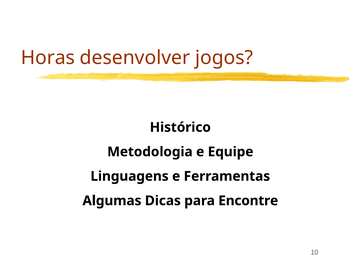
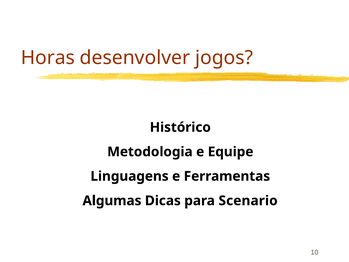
Encontre: Encontre -> Scenario (248, 201)
